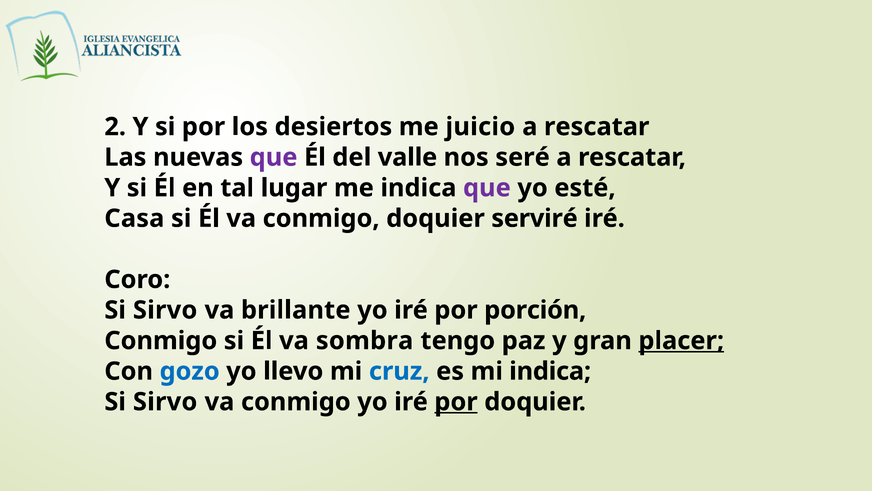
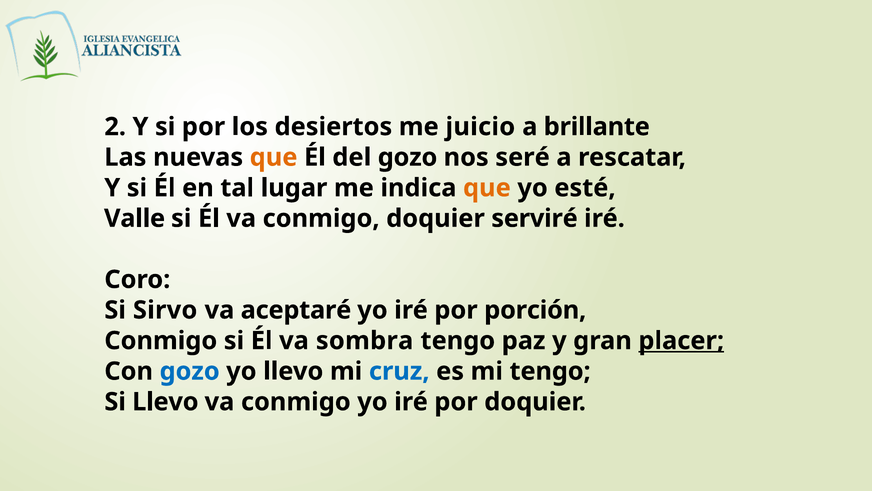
rescatar: rescatar -> brillante (597, 127)
que colour: purple -> orange (274, 157)
del valle: valle -> gozo (408, 157)
que colour: purple -> orange (487, 188)
Casa: Casa -> Valle (135, 218)
brillante: brillante -> aceptaré (296, 310)
mi indica: indica -> tengo (550, 371)
Sirvo: Sirvo -> Llevo (165, 401)
por underline: present -> none (456, 401)
